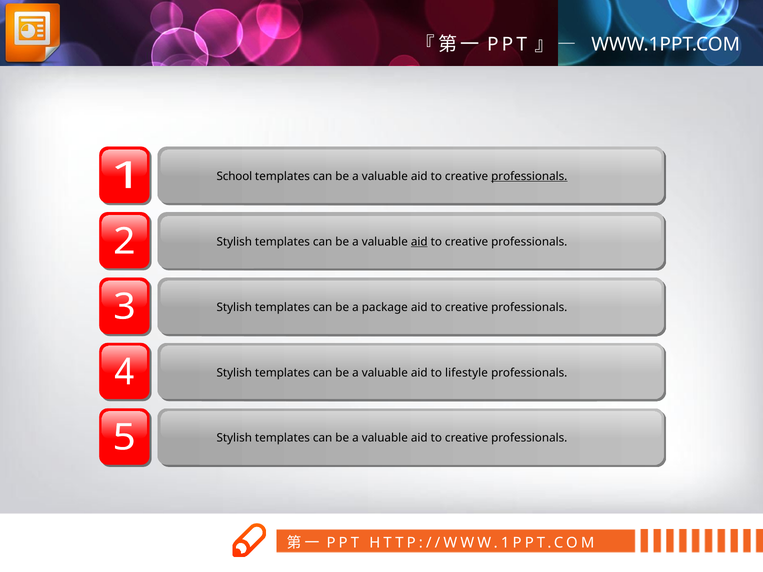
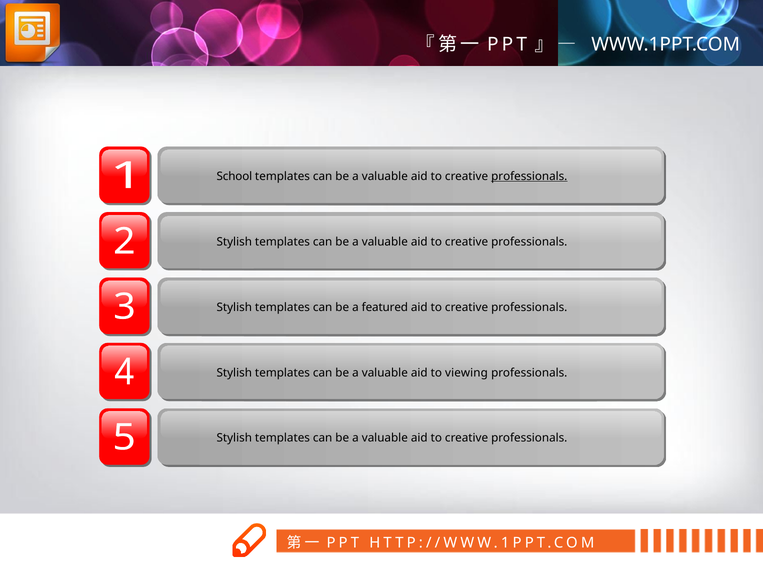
aid underline: present -> none (419, 242)
package: package -> featured (385, 307)
lifestyle: lifestyle -> viewing (466, 373)
